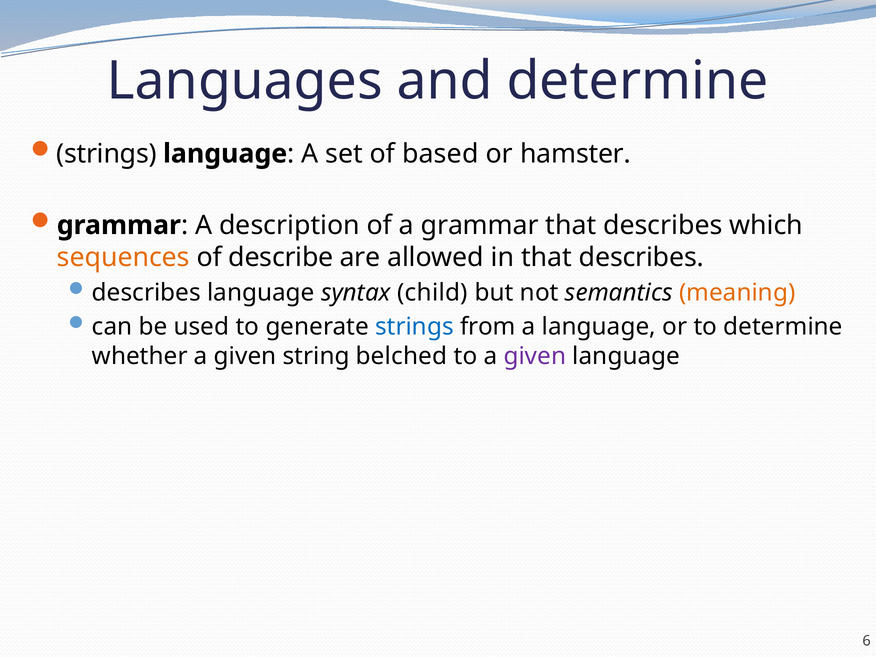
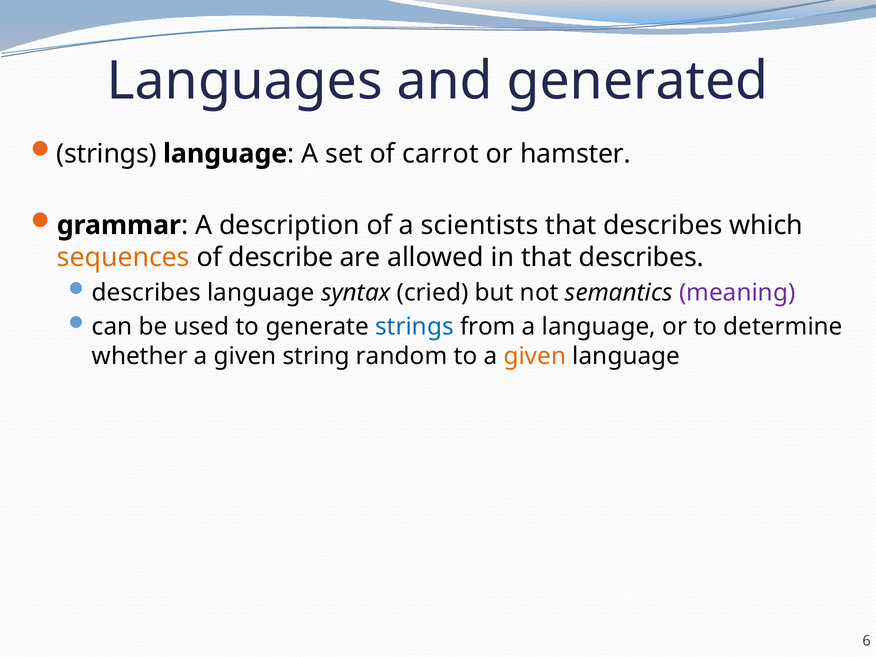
and determine: determine -> generated (637, 81)
based: based -> carrot (440, 154)
a grammar: grammar -> scientists (480, 225)
child: child -> cried (433, 293)
meaning colour: orange -> purple (737, 293)
belched: belched -> random (402, 356)
given colour: purple -> orange (535, 356)
